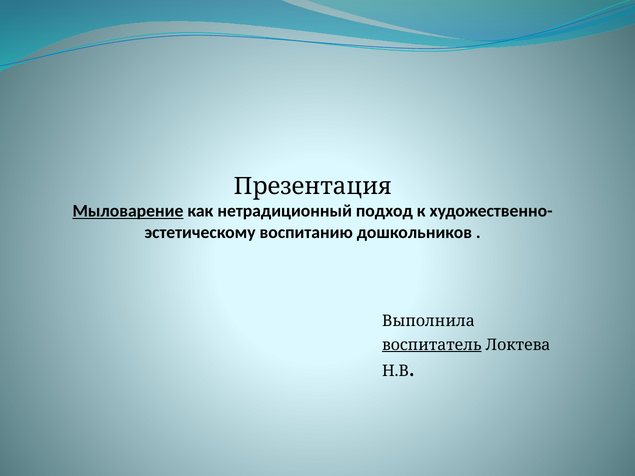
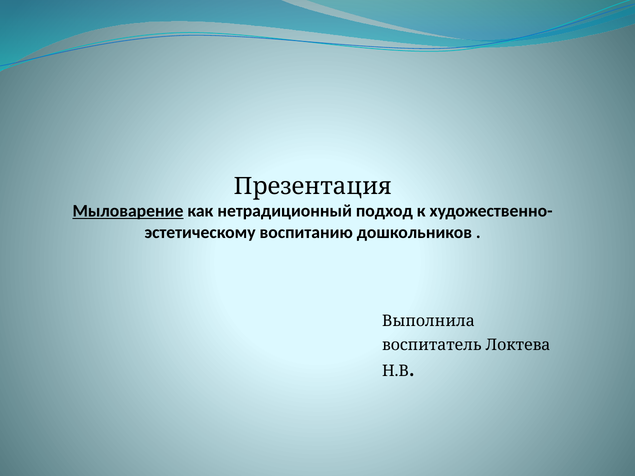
воспитатель underline: present -> none (432, 345)
